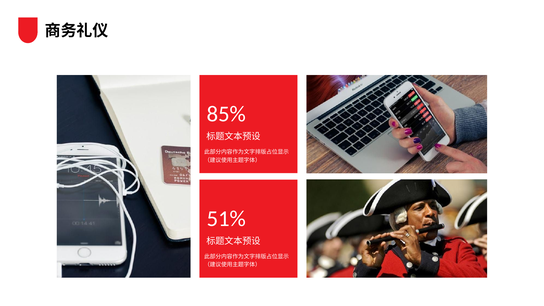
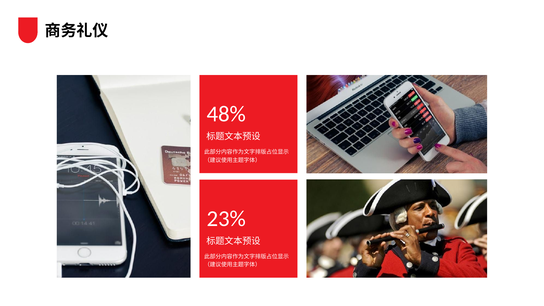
85%: 85% -> 48% (226, 114)
51%: 51% -> 23% (226, 219)
